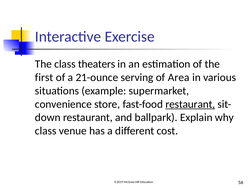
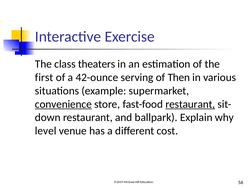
21-ounce: 21-ounce -> 42-ounce (97, 78)
Area: Area -> Then (179, 78)
convenience underline: none -> present (63, 104)
class: class -> level (46, 131)
